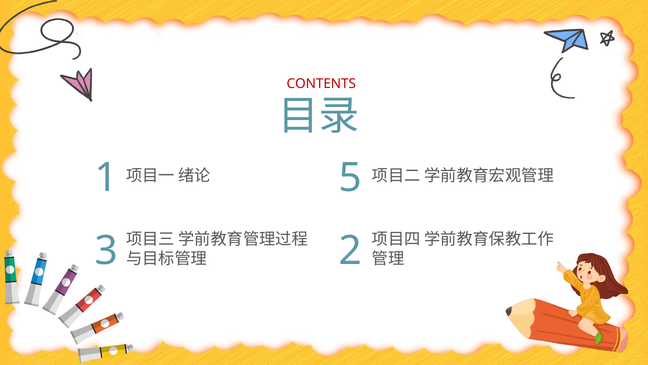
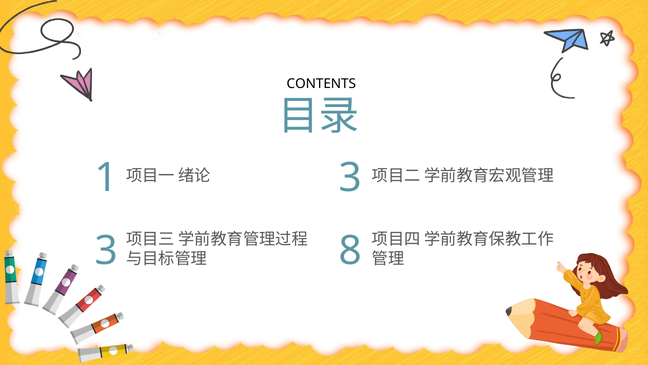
CONTENTS colour: red -> black (321, 84)
1 5: 5 -> 3 (350, 177)
2: 2 -> 8 (350, 251)
